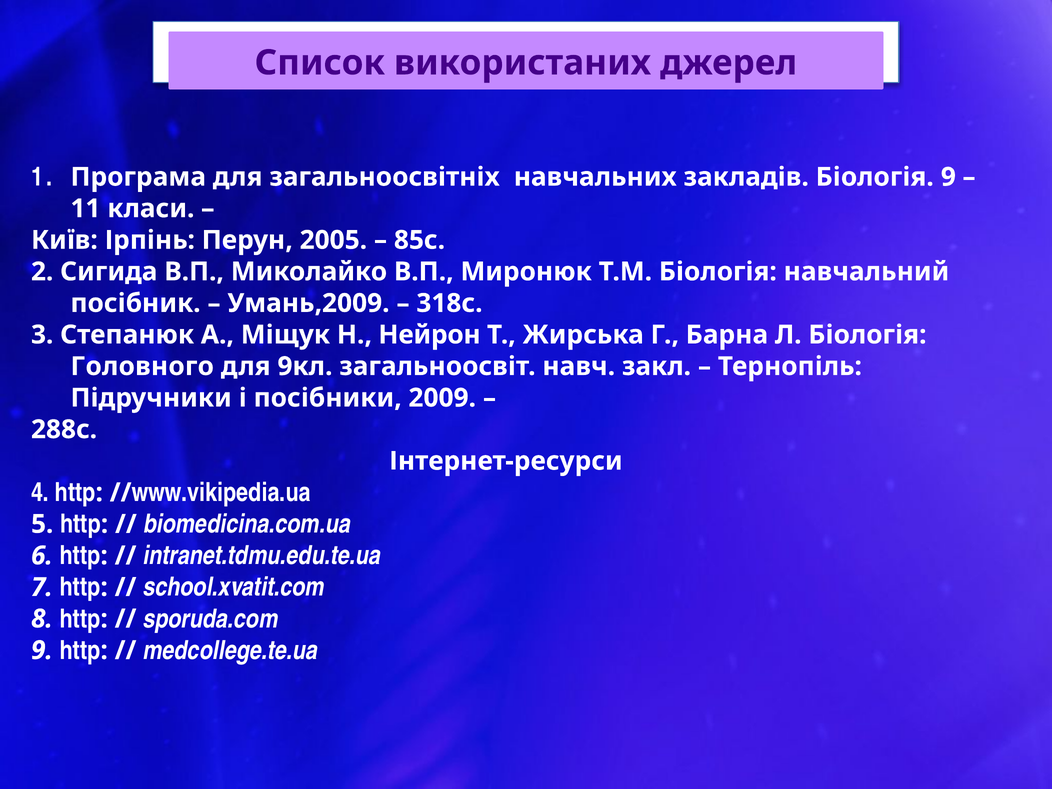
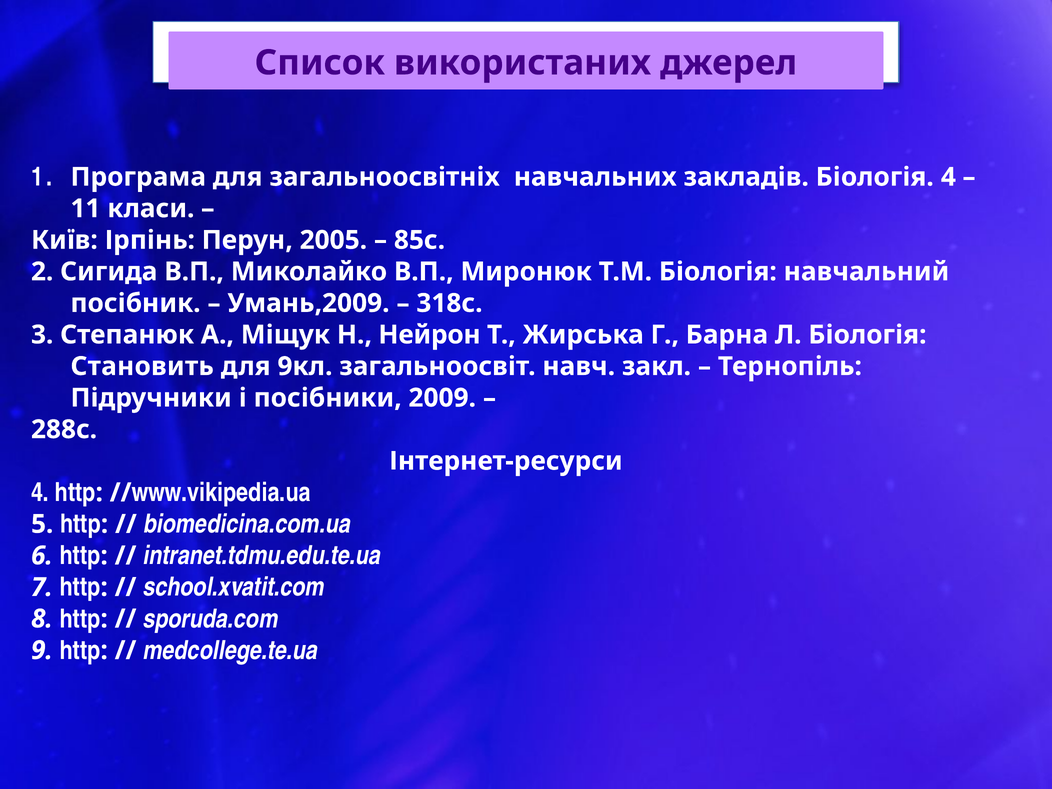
Біологія 9: 9 -> 4 (948, 177)
Головного: Головного -> Становить (142, 366)
